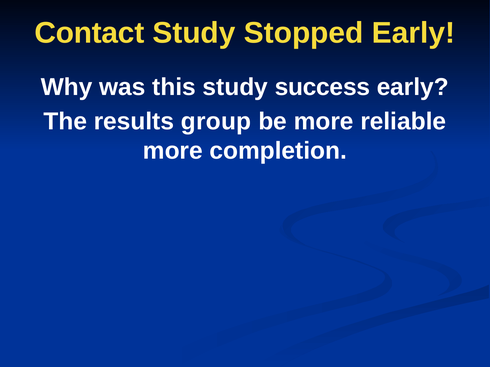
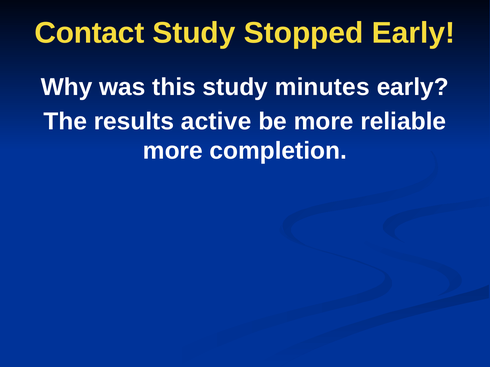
success: success -> minutes (322, 87)
group: group -> active (216, 122)
